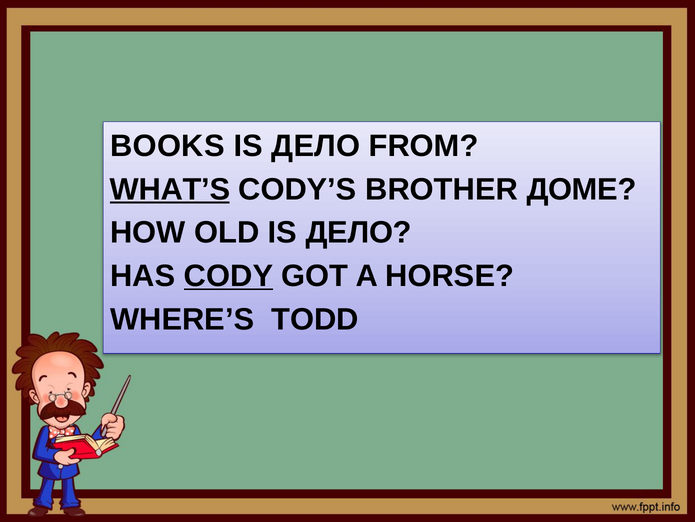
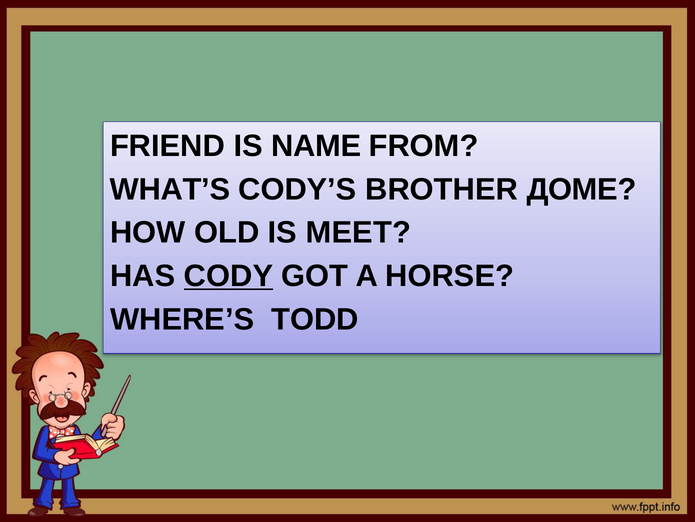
BOOKS: BOOKS -> FRIEND (168, 146)
ДЕЛО: ДЕЛО -> NAME (316, 146)
WHAT’S underline: present -> none (170, 189)
OLD IS ДЕЛО: ДЕЛО -> MEET (358, 232)
